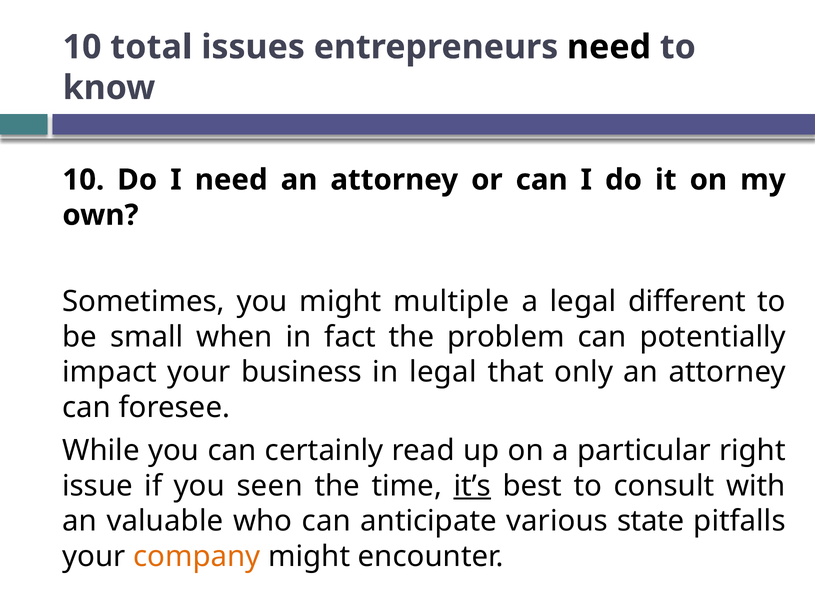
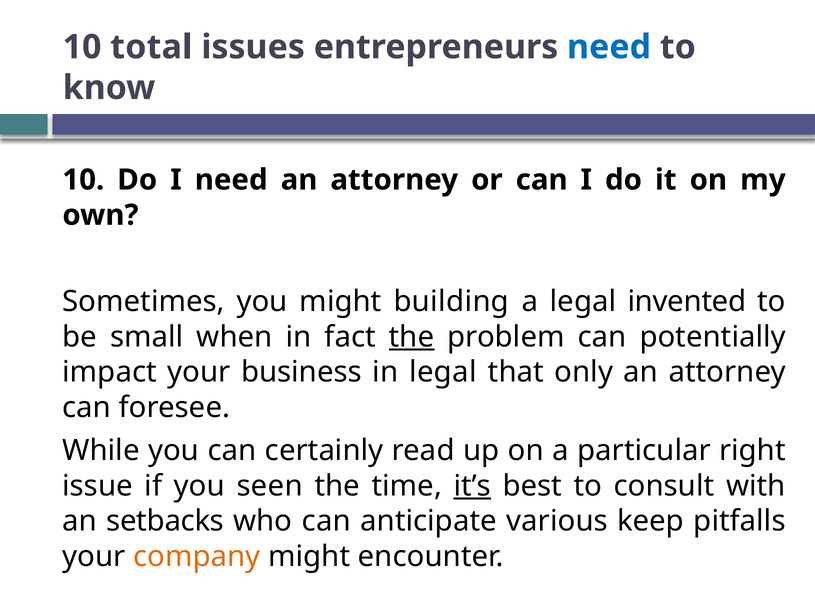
need colour: black -> blue (609, 47)
multiple: multiple -> building (451, 302)
different: different -> invented (687, 302)
the underline: none -> present (412, 337)
valuable: valuable -> setbacks (165, 521)
state: state -> keep (651, 521)
